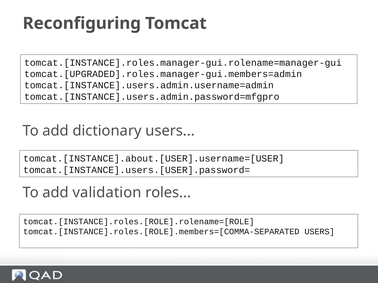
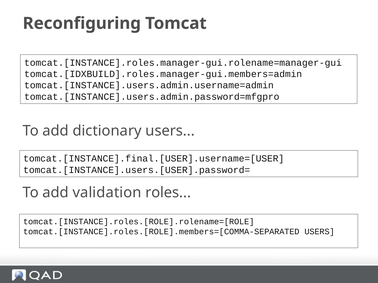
tomcat.[UPGRADED].roles.manager-gui.members=admin: tomcat.[UPGRADED].roles.manager-gui.members=admin -> tomcat.[IDXBUILD].roles.manager-gui.members=admin (163, 74)
tomcat.[INSTANCE].about.[USER].username=[USER: tomcat.[INSTANCE].about.[USER].username=[USER -> tomcat.[INSTANCE].final.[USER].username=[USER (154, 159)
